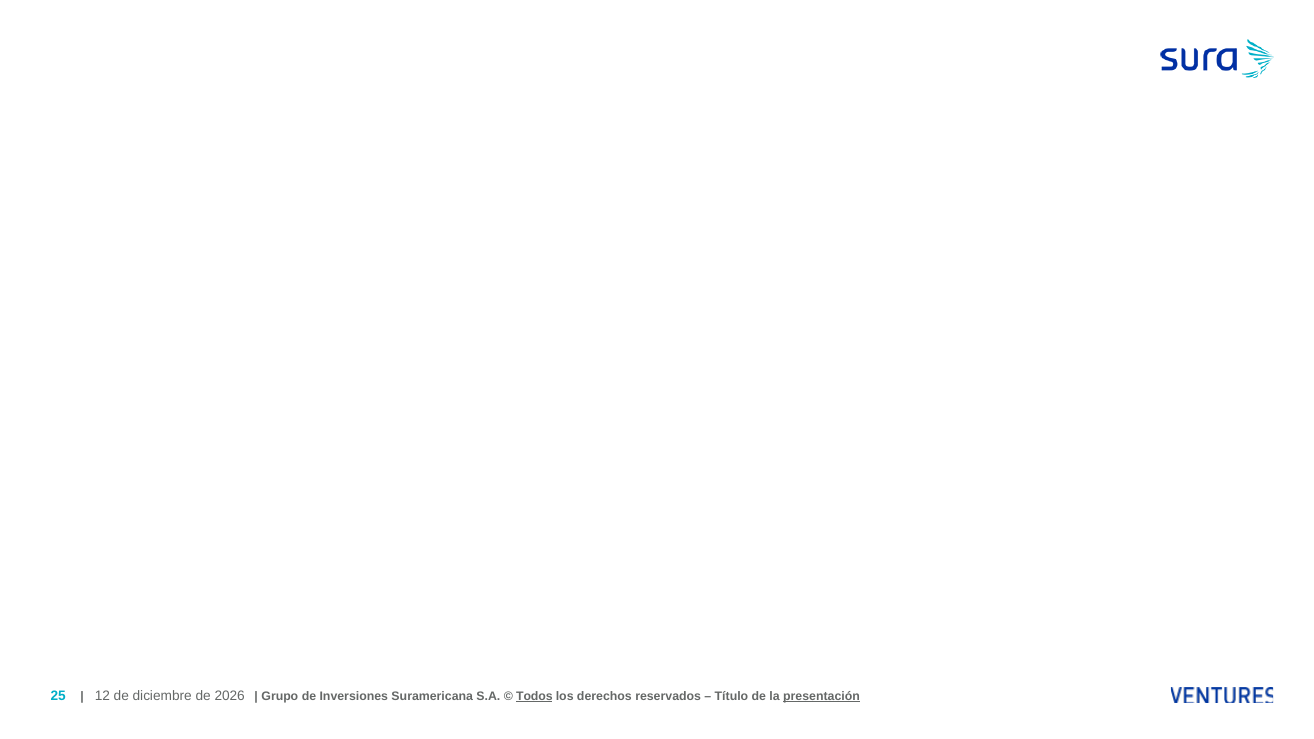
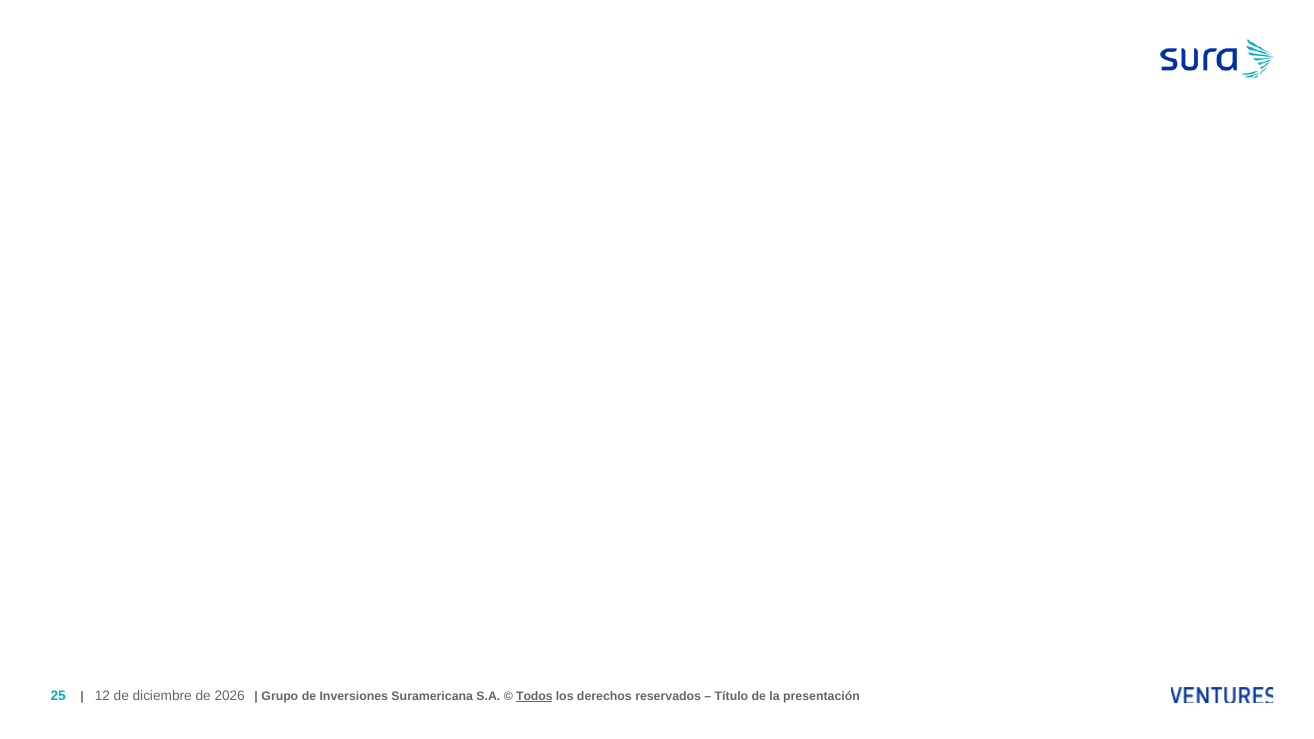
presentación underline: present -> none (821, 697)
